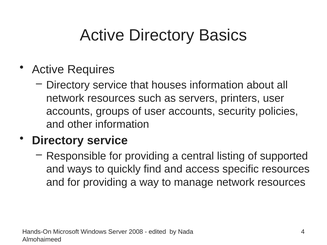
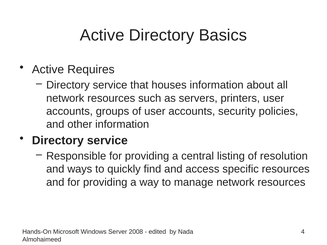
supported: supported -> resolution (284, 156)
